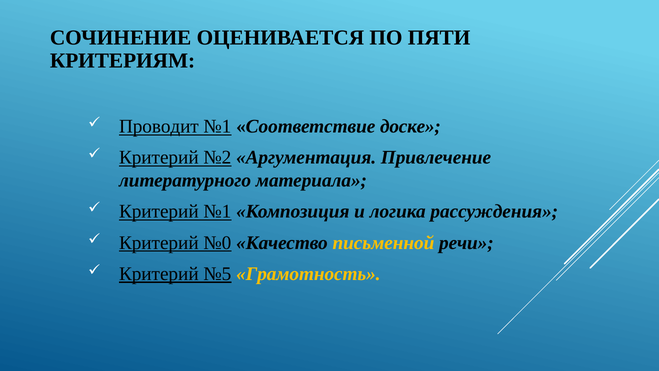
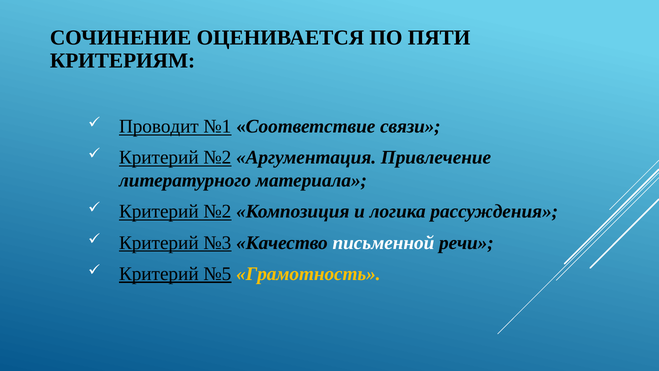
доске: доске -> связи (410, 126)
№1: №1 -> №2 (217, 211)
№0: №0 -> №3 (217, 242)
письменной colour: yellow -> white (383, 242)
